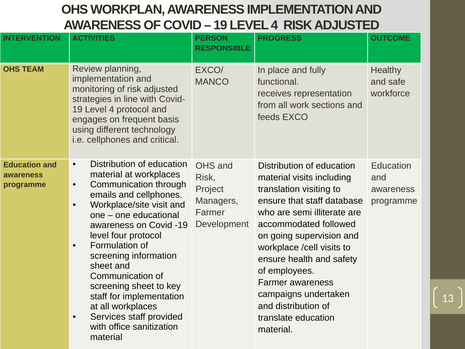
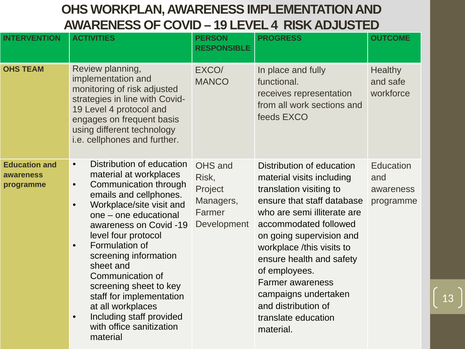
critical: critical -> further (165, 140)
/cell: /cell -> /this (310, 247)
Services: Services -> Including (108, 317)
